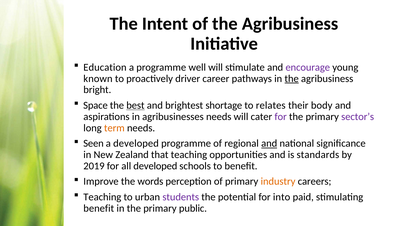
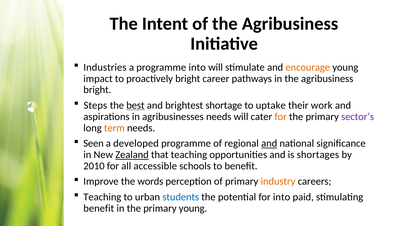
Education: Education -> Industries (105, 67)
programme well: well -> into (197, 67)
encourage colour: purple -> orange (308, 67)
known: known -> impact (98, 79)
proactively driver: driver -> bright (188, 79)
the underline: present -> none (292, 79)
Space: Space -> Steps (95, 105)
relates: relates -> uptake (271, 105)
body: body -> work (322, 105)
for colour: purple -> orange (281, 117)
Zealand underline: none -> present (132, 155)
standards: standards -> shortages (318, 155)
2019: 2019 -> 2010 (94, 166)
all developed: developed -> accessible (155, 166)
students colour: purple -> blue (181, 197)
primary public: public -> young (193, 208)
